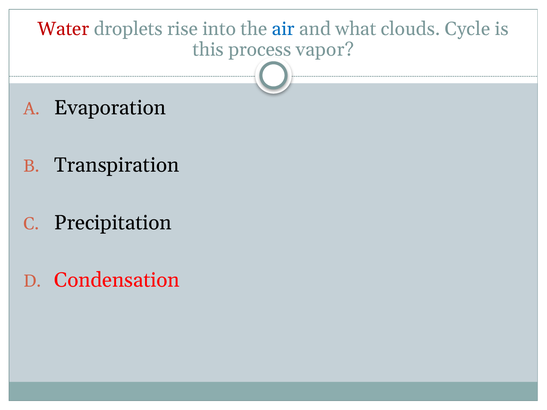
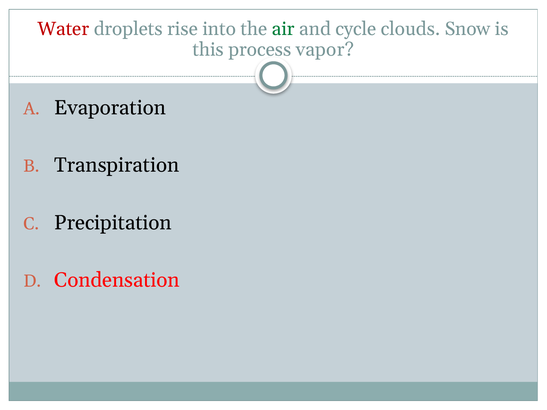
air colour: blue -> green (283, 29)
what: what -> cycle (356, 29)
Cycle: Cycle -> Snow (468, 29)
